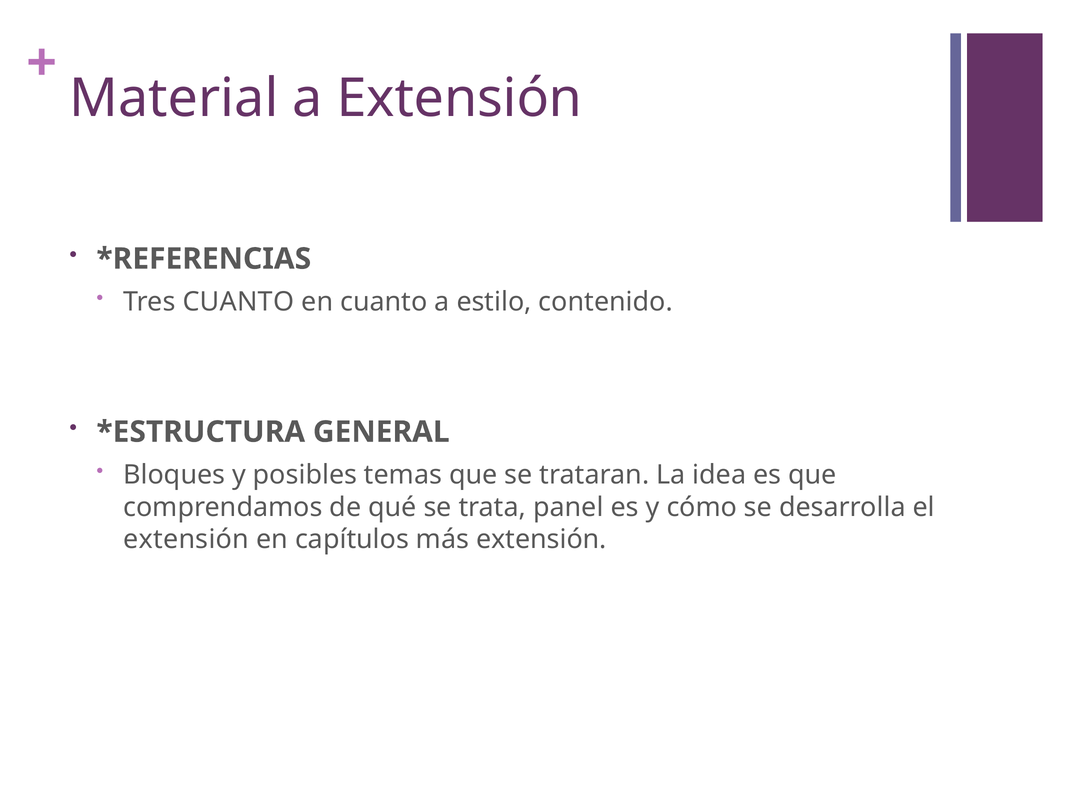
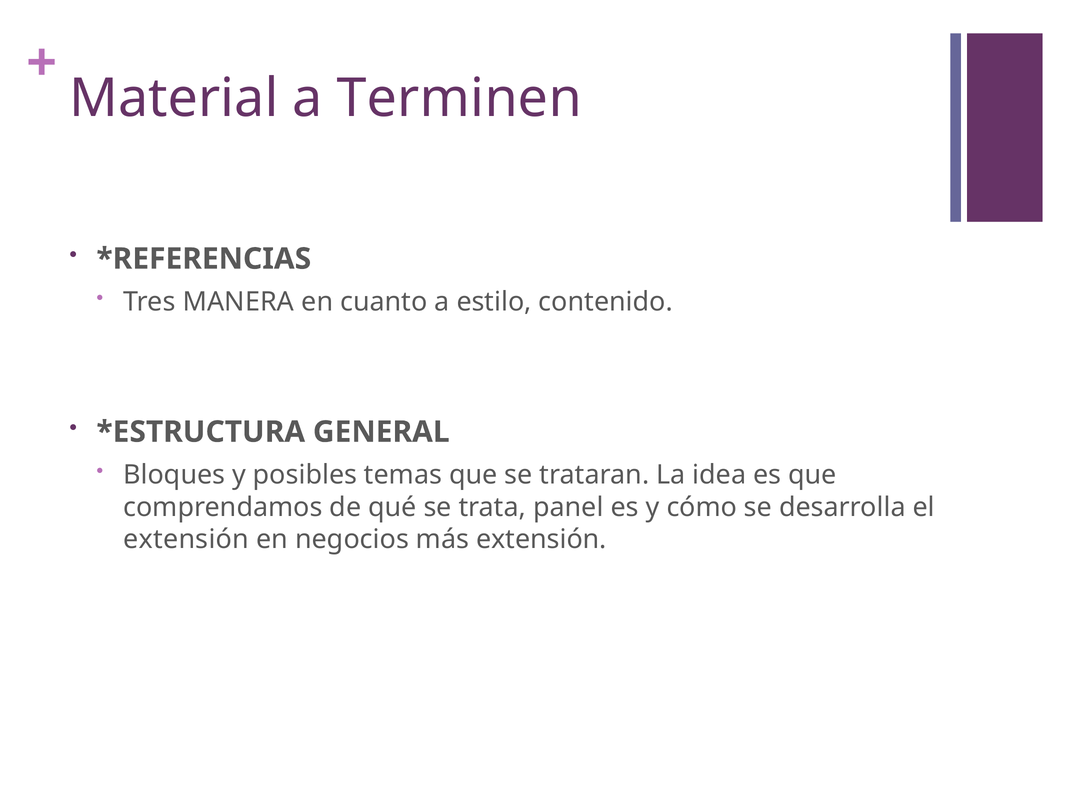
a Extensión: Extensión -> Terminen (459, 98)
Tres CUANTO: CUANTO -> MANERA (238, 302)
capítulos: capítulos -> negocios (352, 539)
